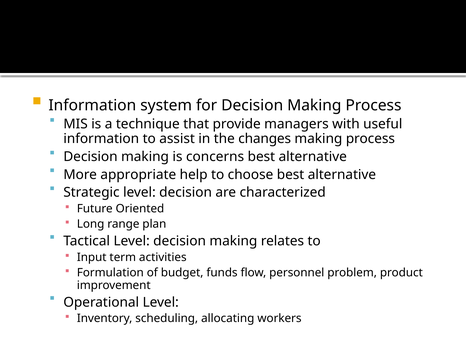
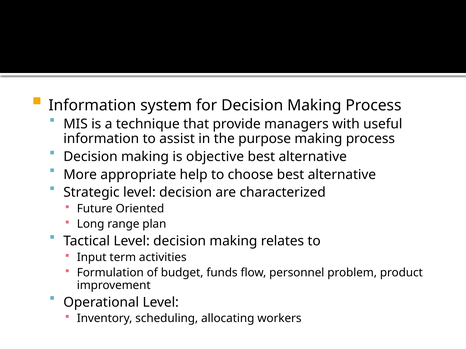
changes: changes -> purpose (265, 139)
concerns: concerns -> objective (215, 157)
